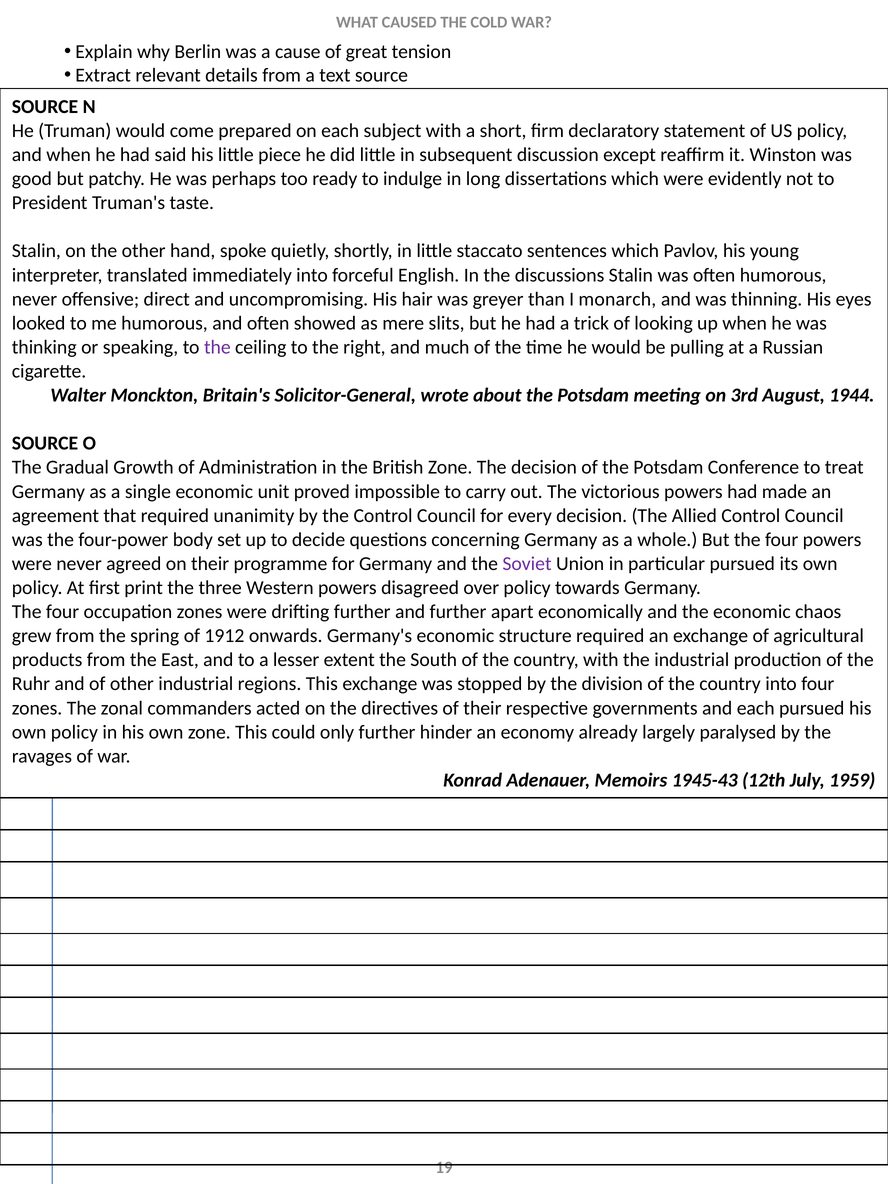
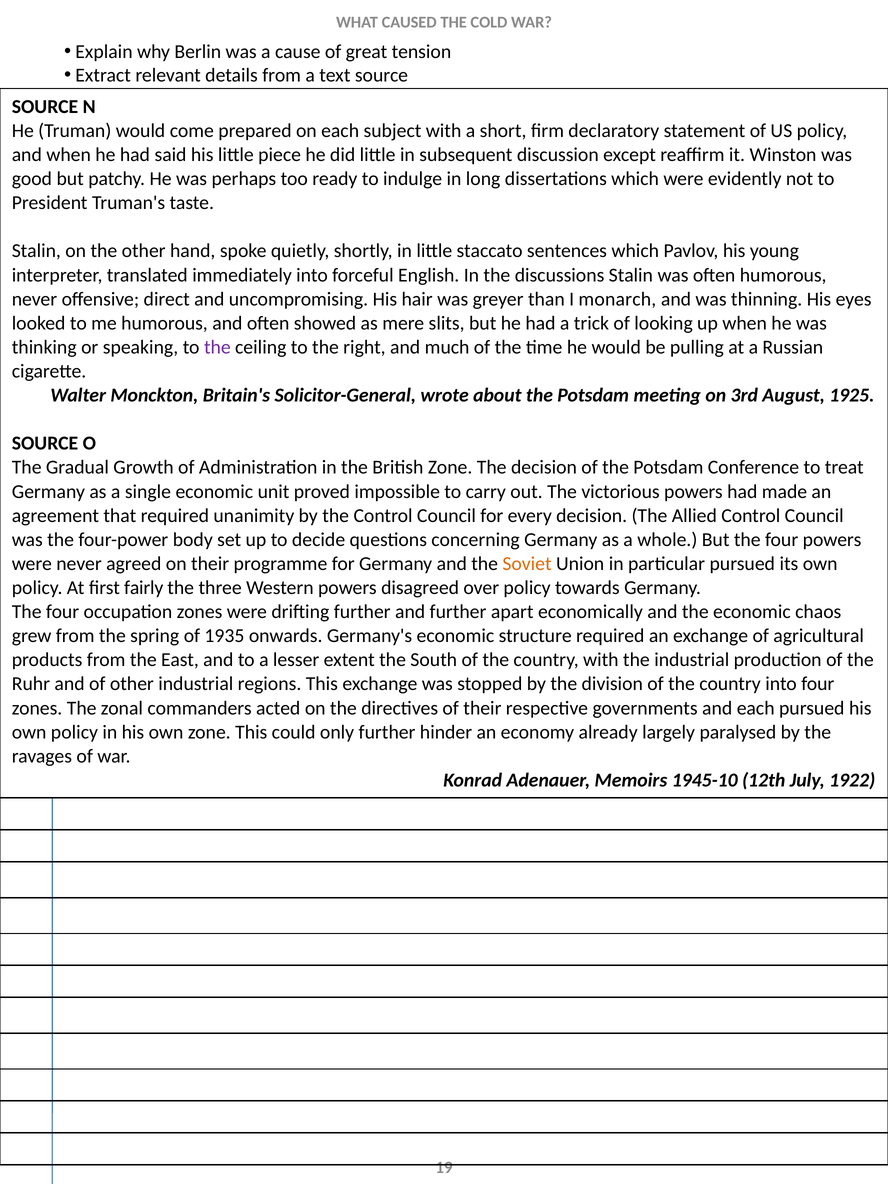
1944: 1944 -> 1925 (852, 395)
Soviet colour: purple -> orange (527, 564)
print: print -> fairly (144, 588)
1912: 1912 -> 1935 (224, 636)
1945-43: 1945-43 -> 1945-10 (705, 780)
1959: 1959 -> 1922 (852, 780)
